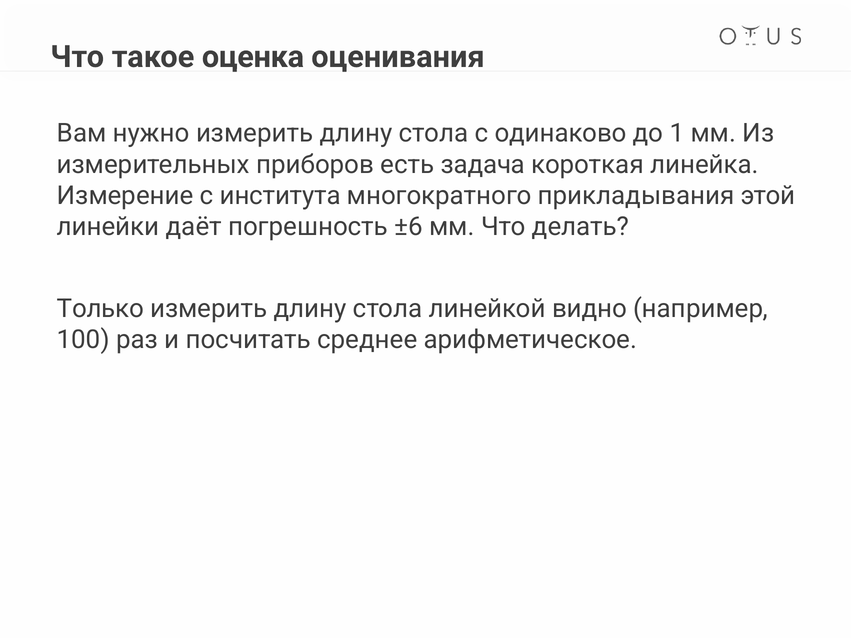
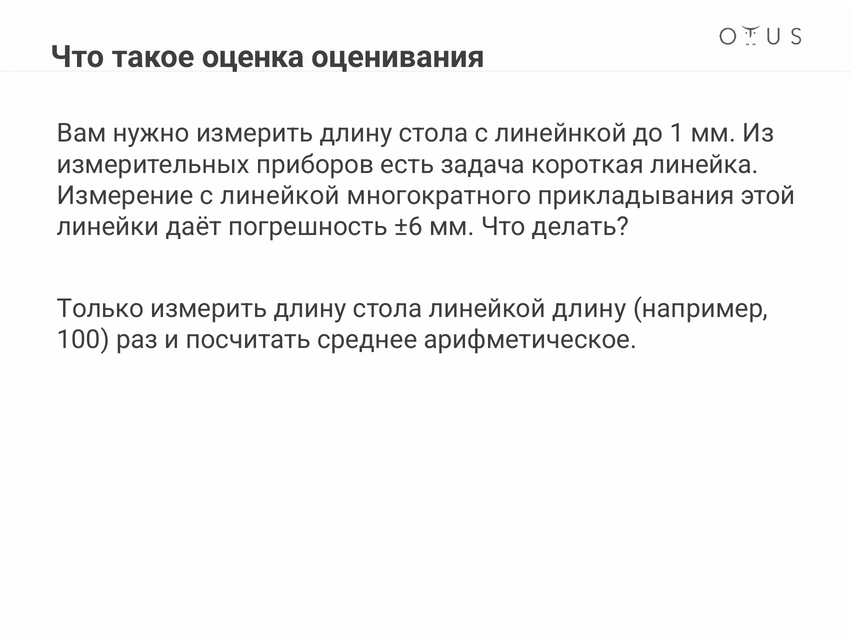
одинаково: одинаково -> линейнкой (561, 133)
с института: института -> линейкой (280, 196)
линейкой видно: видно -> длину (589, 309)
